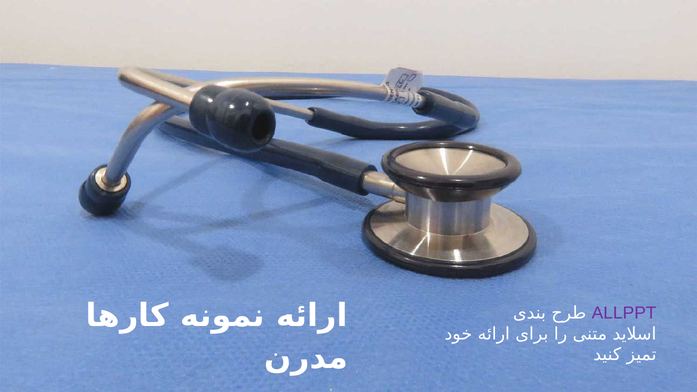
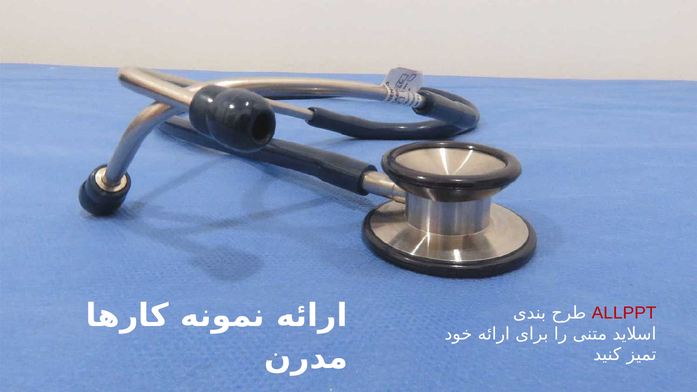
ALLPPT colour: purple -> red (624, 313)
